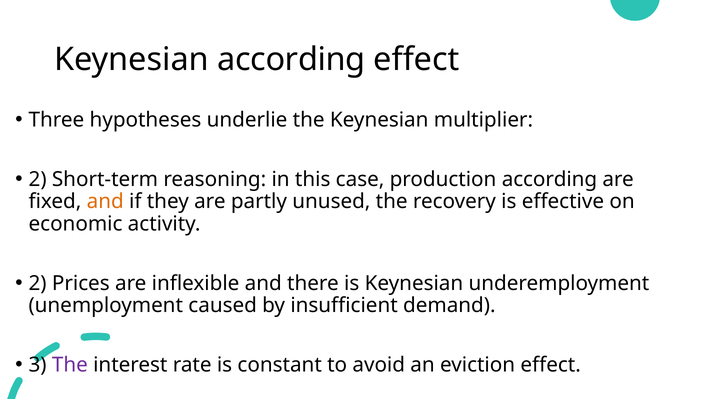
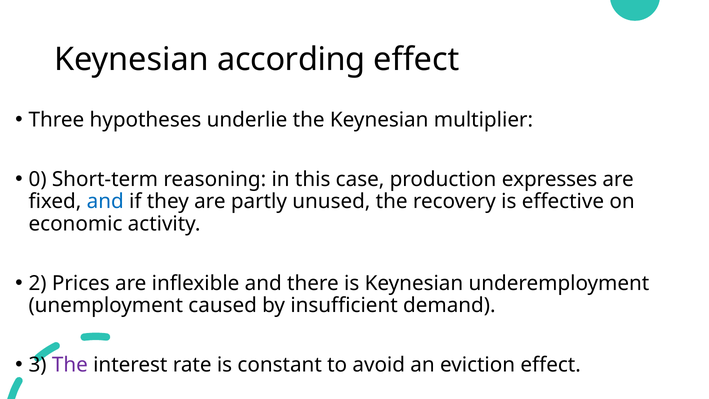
2: 2 -> 0 (38, 179)
production according: according -> expresses (550, 179)
and colour: orange -> blue (105, 201)
